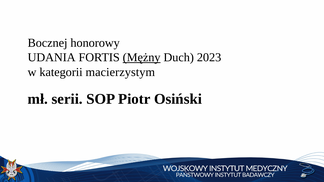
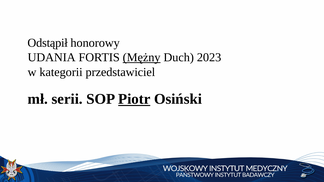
Bocznej: Bocznej -> Odstąpił (48, 43)
macierzystym: macierzystym -> przedstawiciel (120, 72)
Piotr underline: none -> present (134, 99)
